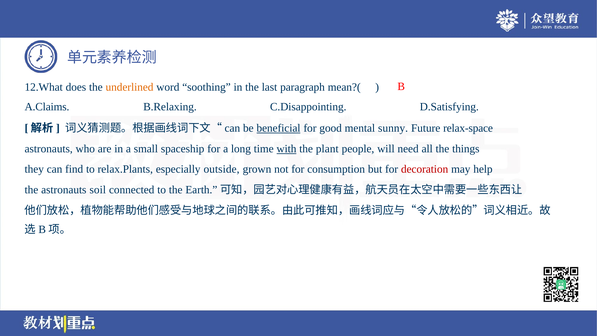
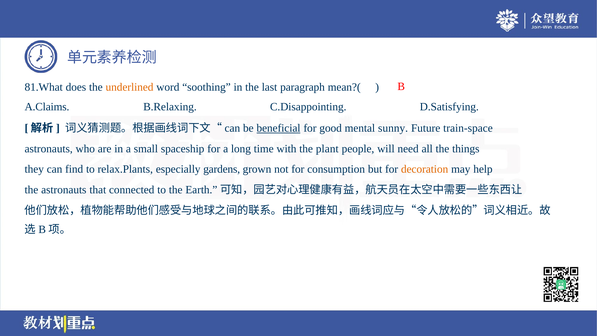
12.What: 12.What -> 81.What (44, 87)
relax-space: relax-space -> train-space (468, 128)
with underline: present -> none (286, 149)
outside: outside -> gardens (222, 169)
decoration colour: red -> orange (425, 169)
soil: soil -> that (98, 190)
